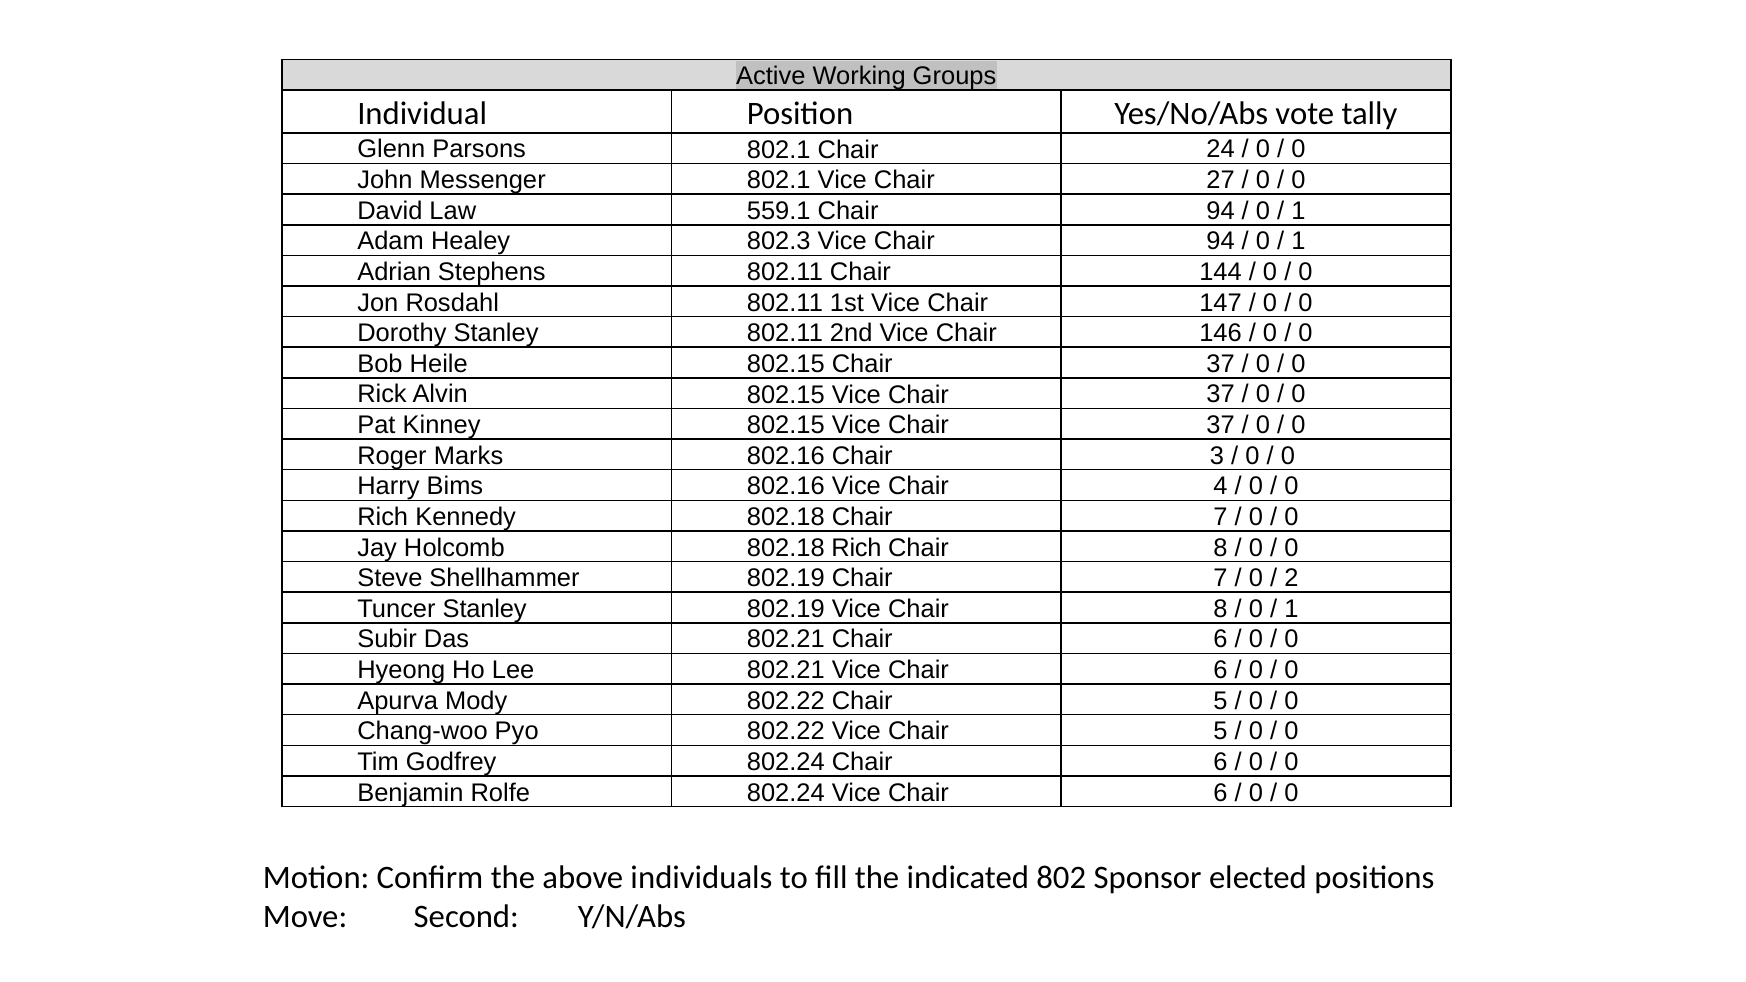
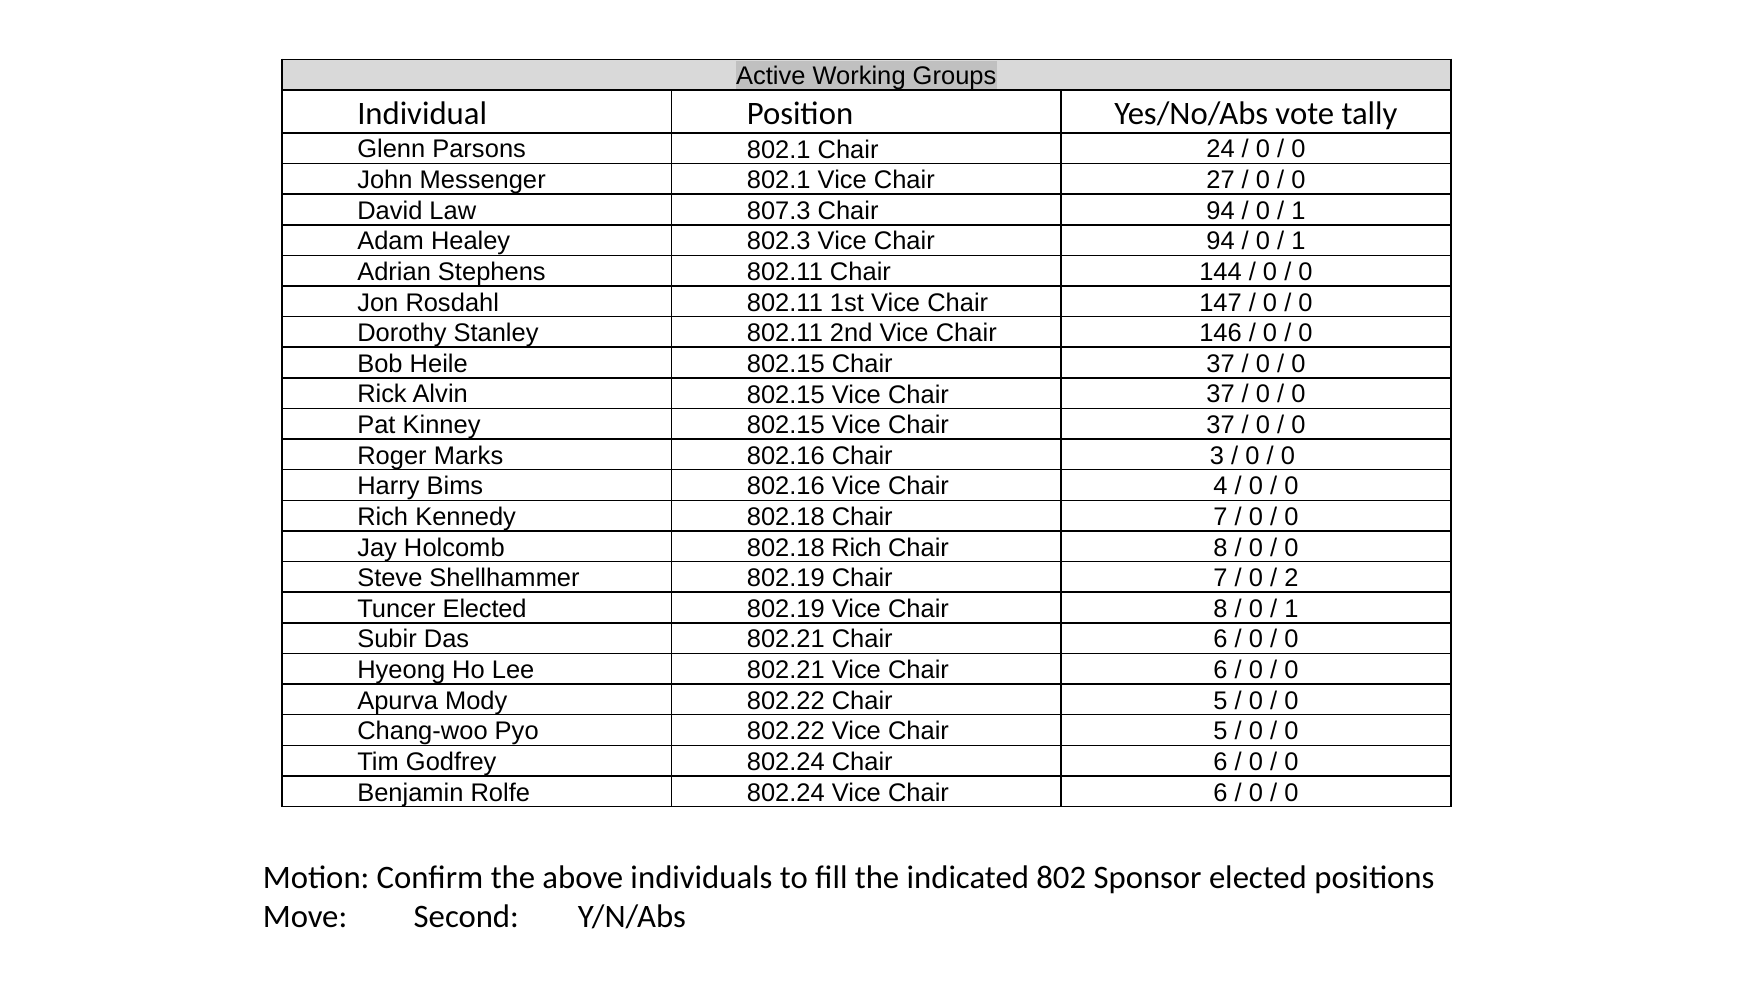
559.1: 559.1 -> 807.3 (779, 211)
Tuncer Stanley: Stanley -> Elected (485, 609)
